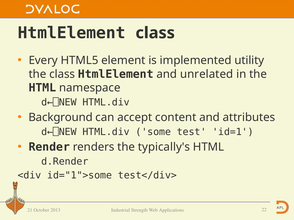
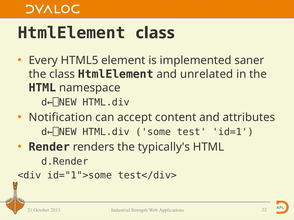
utility: utility -> saner (249, 61)
Background: Background -> Notification (60, 118)
